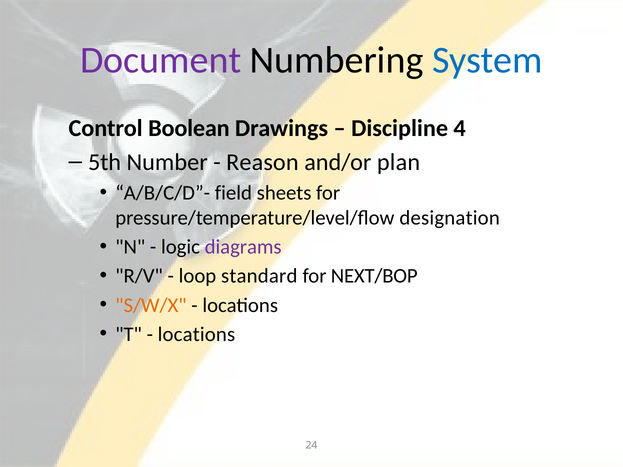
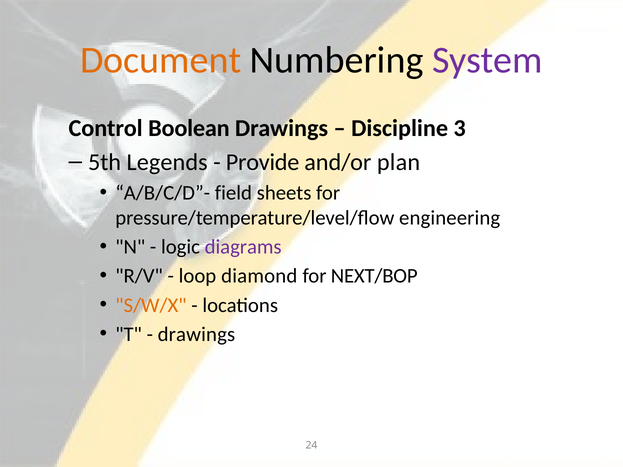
Document colour: purple -> orange (161, 60)
System colour: blue -> purple (487, 60)
4: 4 -> 3 (460, 128)
Number: Number -> Legends (167, 162)
Reason: Reason -> Provide (263, 162)
designation: designation -> engineering (450, 218)
standard: standard -> diamond (259, 276)
locations: locations -> drawings (196, 334)
